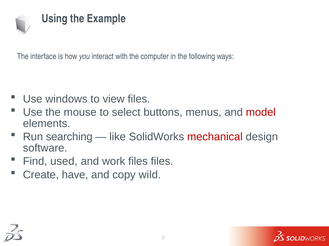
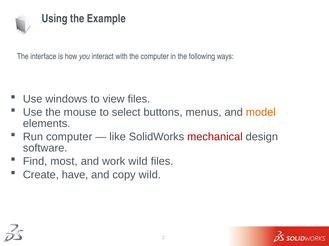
model colour: red -> orange (261, 113)
Run searching: searching -> computer (69, 137)
used: used -> most (64, 162)
work files: files -> wild (138, 162)
